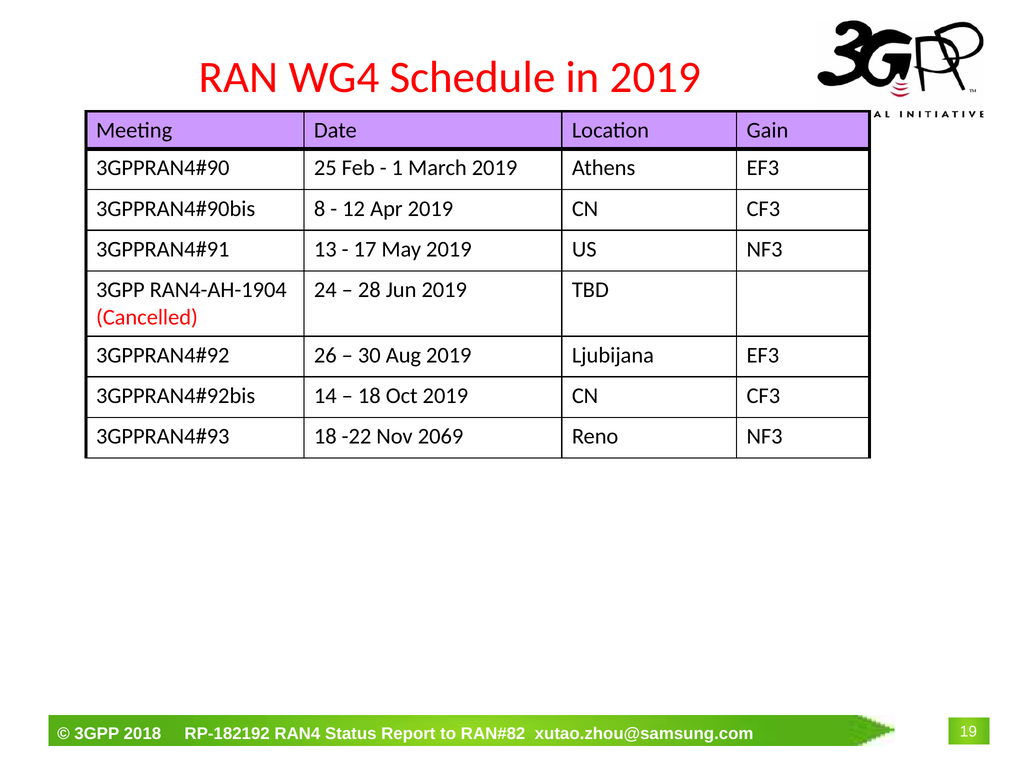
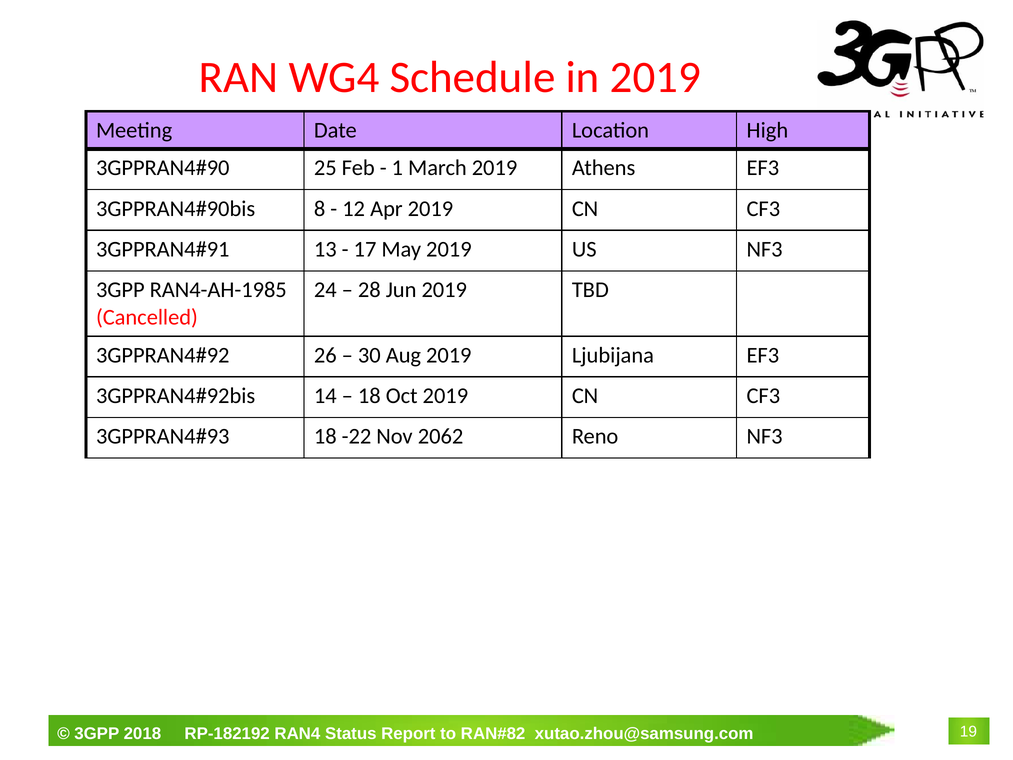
Gain: Gain -> High (767, 130)
RAN4-AH-1904: RAN4-AH-1904 -> RAN4-AH-1985 (218, 290)
2069: 2069 -> 2062 (441, 436)
